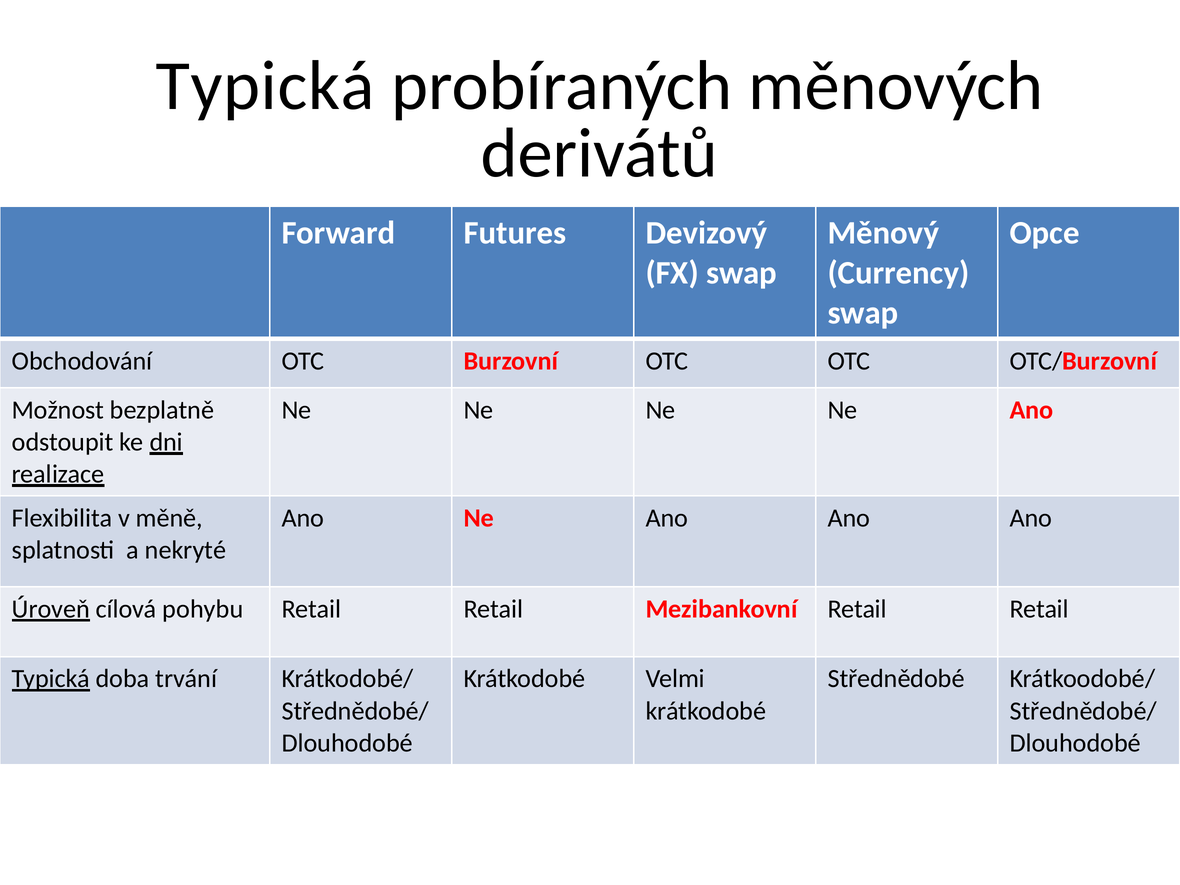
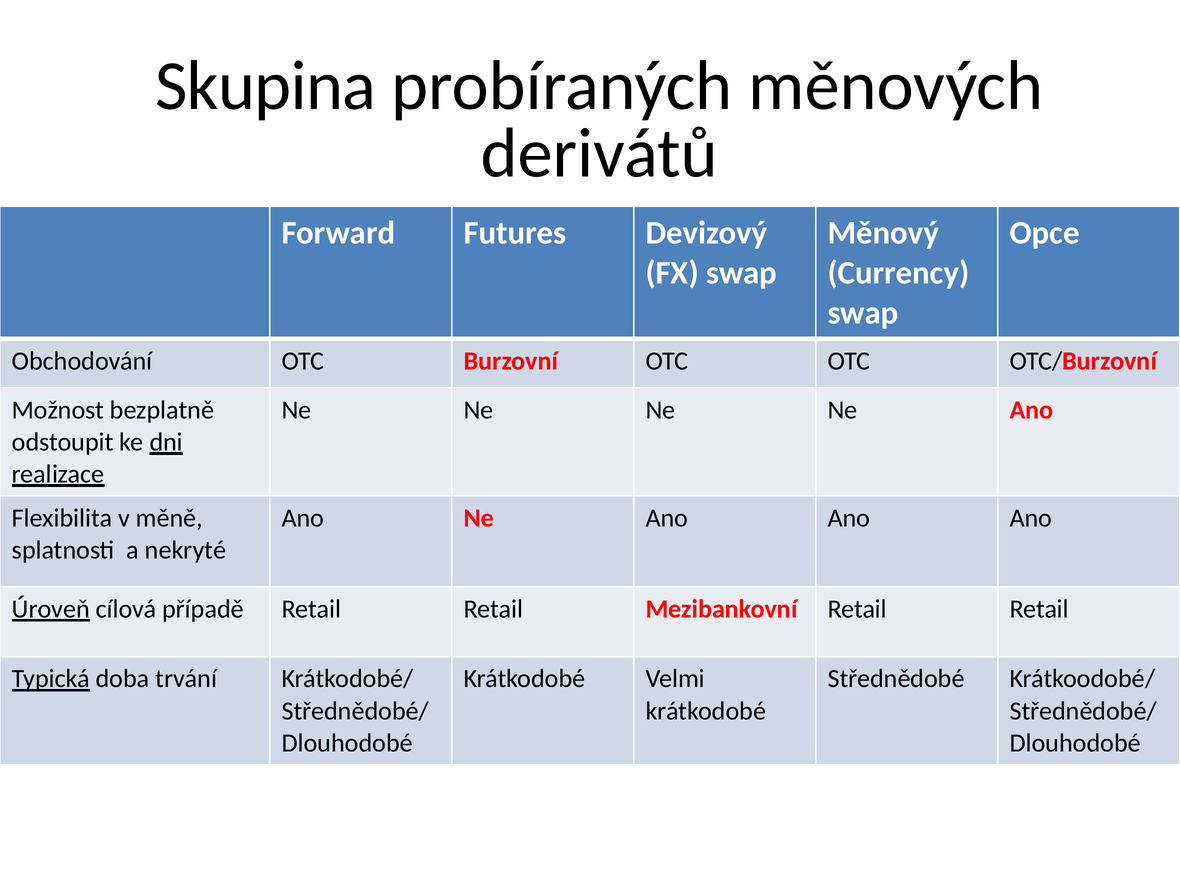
Typická: Typická -> Skupina (266, 86)
pohybu: pohybu -> případě (203, 609)
